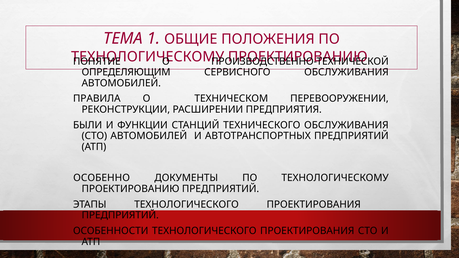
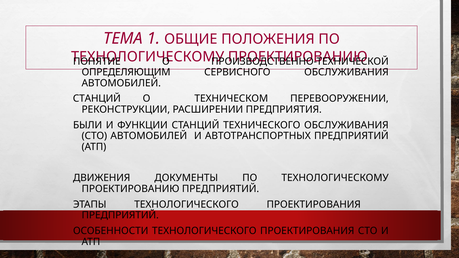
ПРАВИЛА: ПРАВИЛА -> СТАНЦИЙ (97, 99)
ОСОБЕННО: ОСОБЕННО -> ДВИЖЕНИЯ (102, 178)
